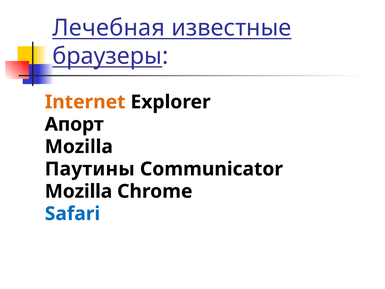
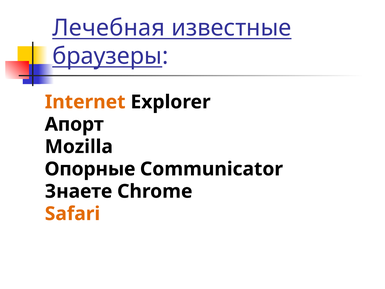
Паутины: Паутины -> Опорные (90, 169)
Mozilla: Mozilla -> Знаете (78, 191)
Safari colour: blue -> orange (72, 214)
